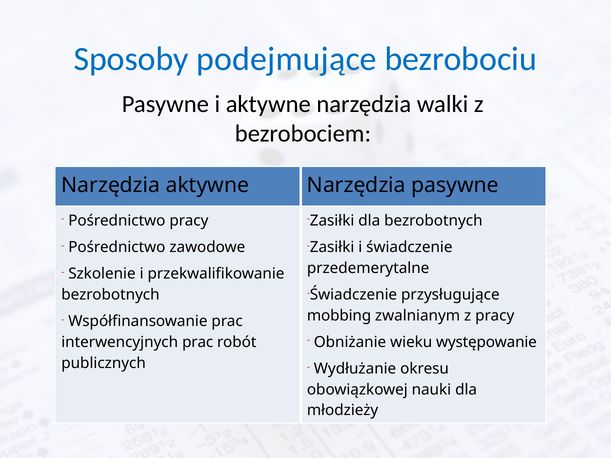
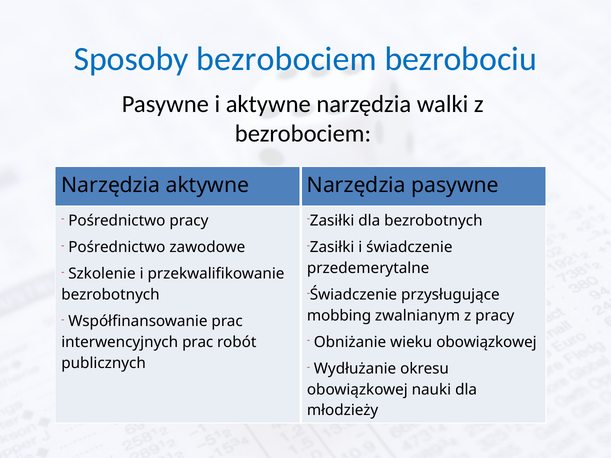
Sposoby podejmujące: podejmujące -> bezrobociem (287, 59)
wieku występowanie: występowanie -> obowiązkowej (486, 342)
